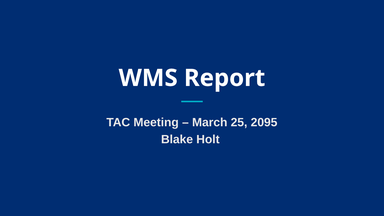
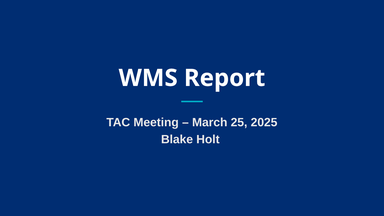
2095: 2095 -> 2025 (264, 122)
